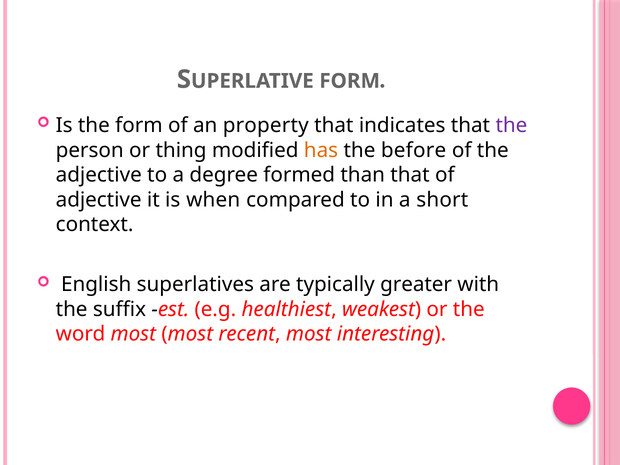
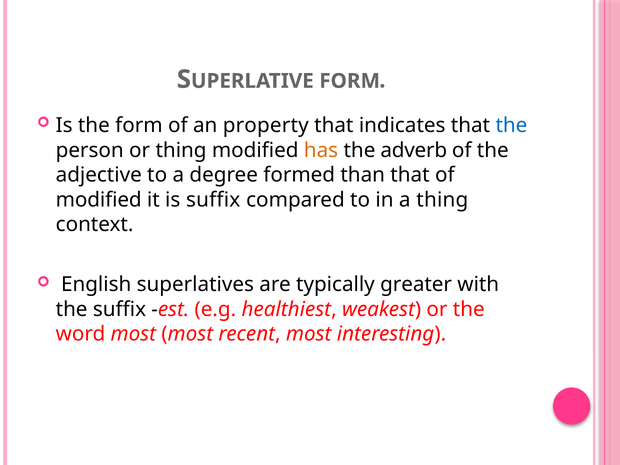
the colour: purple -> blue (511, 125)
before: before -> adverb (414, 150)
adjective: adjective -> modified (99, 200)
is when: when -> suffix (213, 200)
a short: short -> thing (442, 200)
